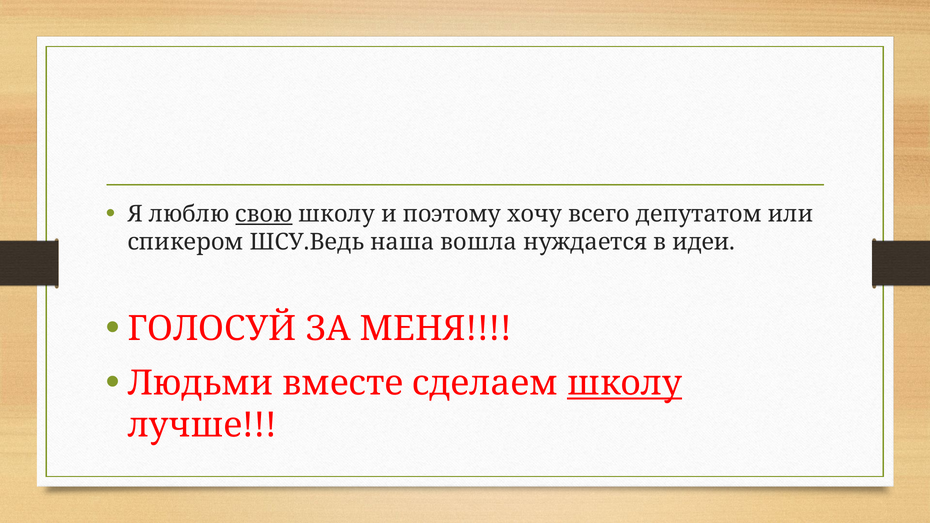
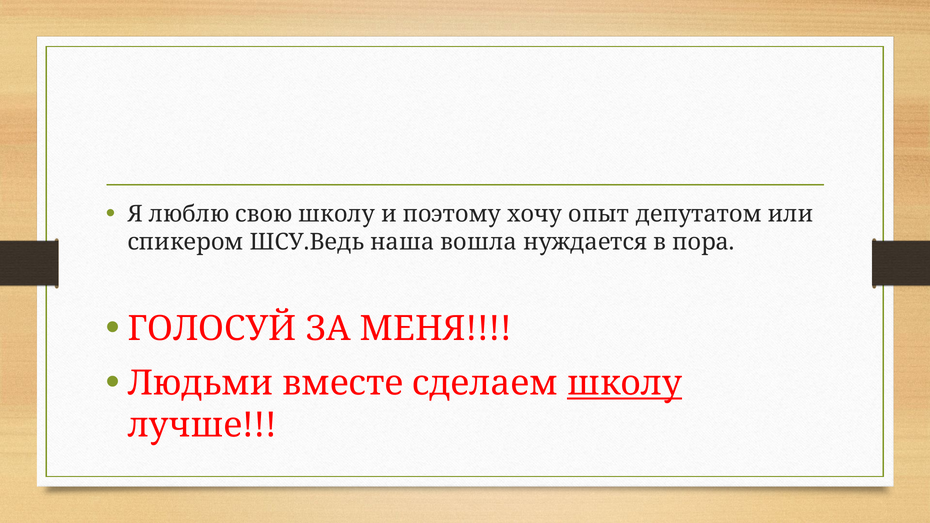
свою underline: present -> none (264, 214)
всего: всего -> опыт (599, 214)
идеи: идеи -> пора (704, 242)
